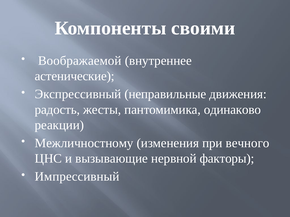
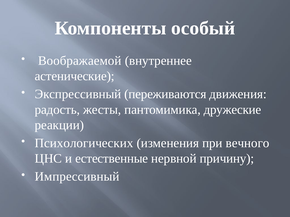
своими: своими -> особый (203, 28)
неправильные: неправильные -> переживаются (165, 94)
одинаково: одинаково -> дружеские (232, 110)
Межличностному: Межличностному -> Психологических (84, 143)
вызывающие: вызывающие -> естественные (112, 159)
факторы: факторы -> причину (227, 159)
